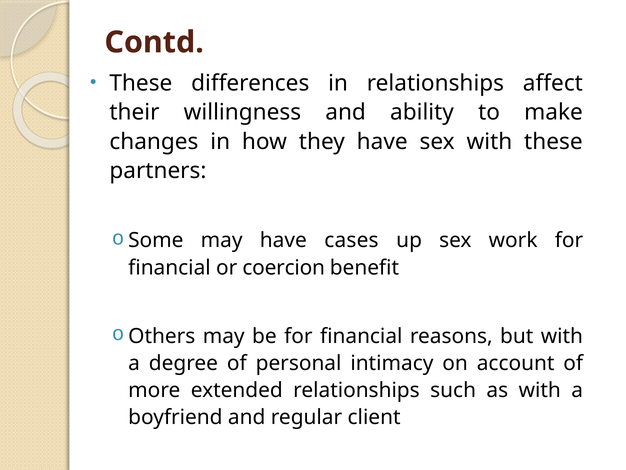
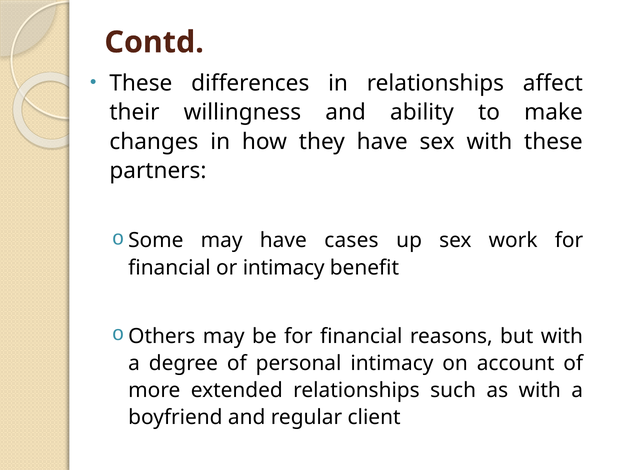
or coercion: coercion -> intimacy (284, 267)
